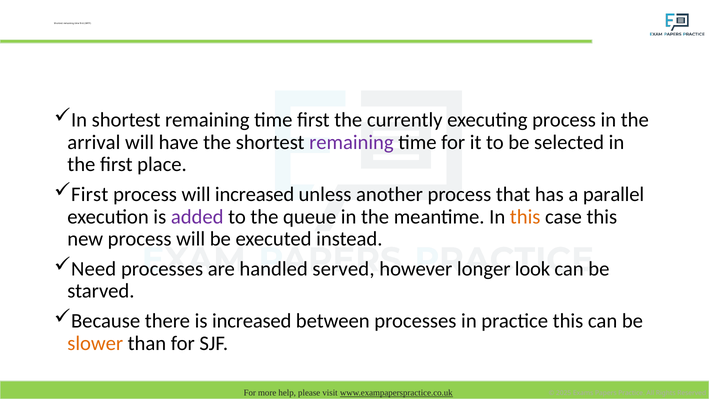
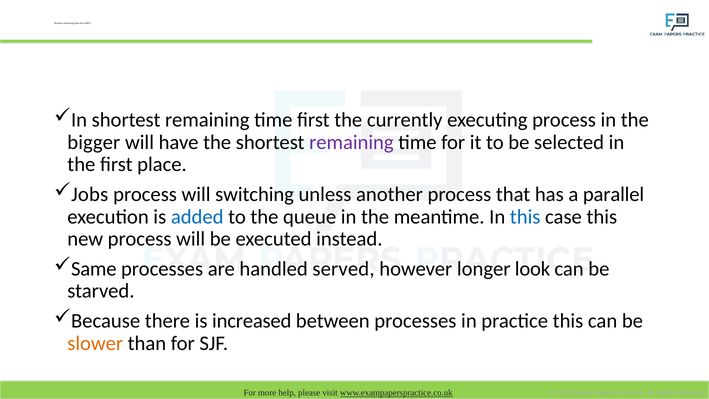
arrival: arrival -> bigger (94, 142)
First: First -> Jobs (90, 194)
will increased: increased -> switching (255, 194)
added colour: purple -> blue (197, 217)
this colour: orange -> blue (525, 217)
Need: Need -> Same (94, 269)
